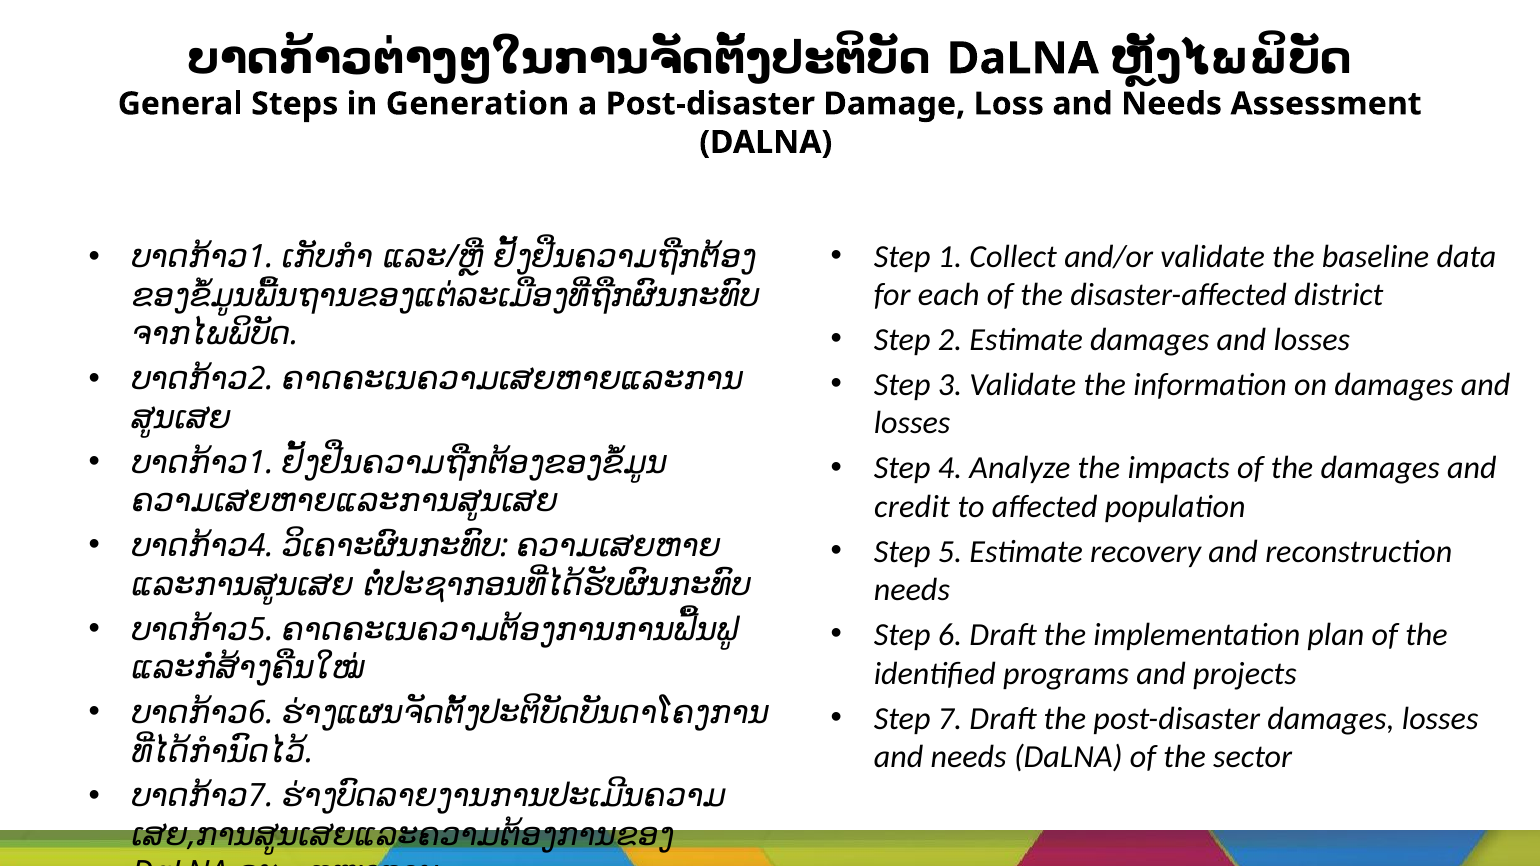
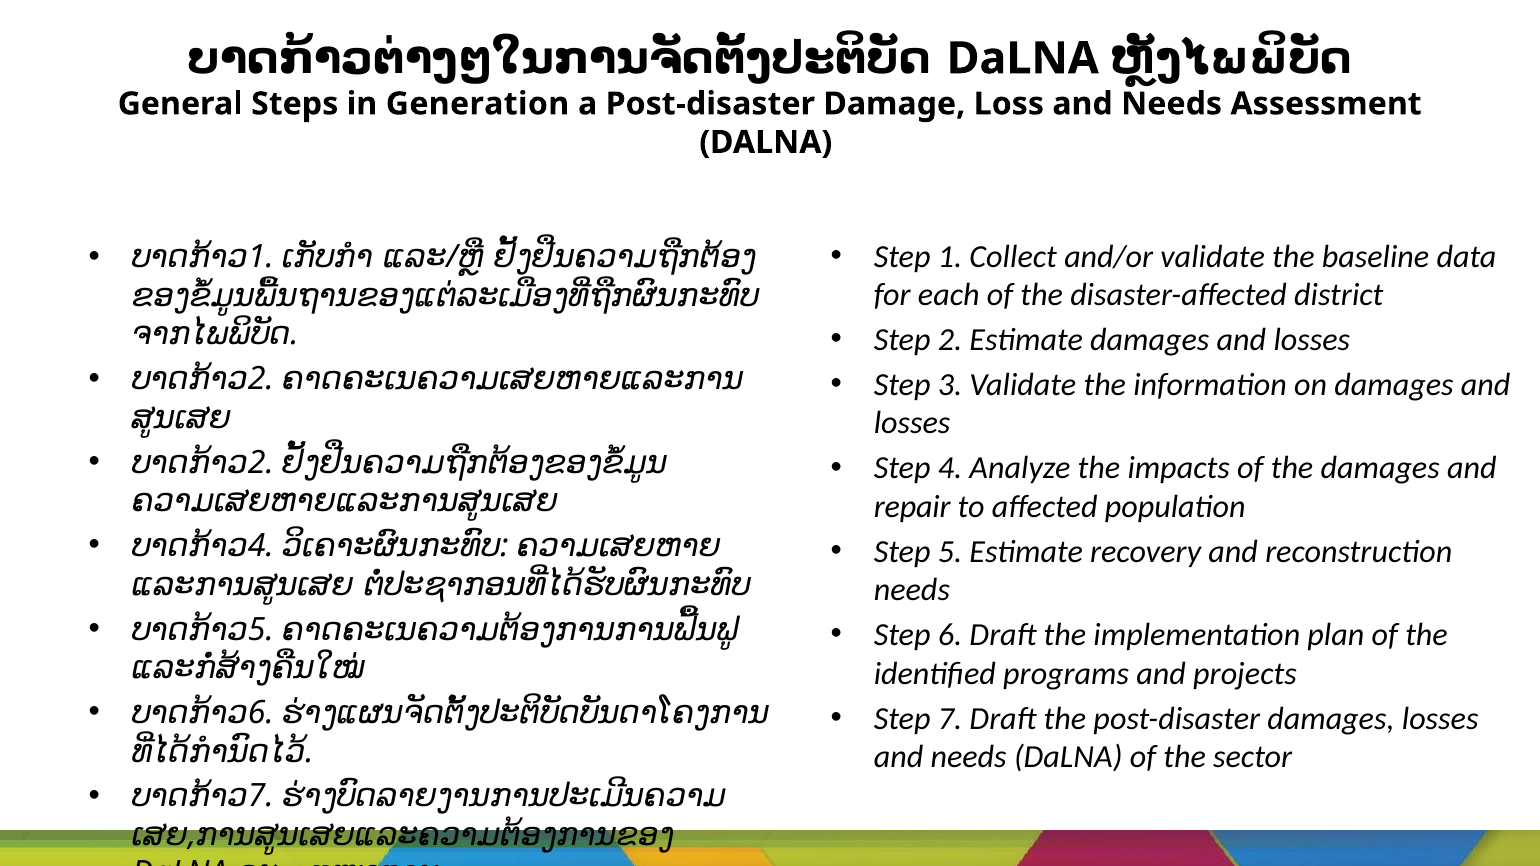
1: 1 -> 2 (261, 463)
credit: credit -> repair (912, 507)
